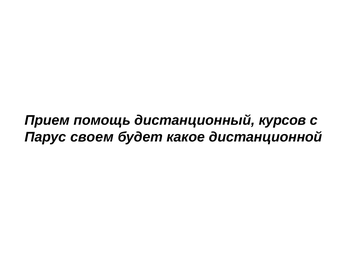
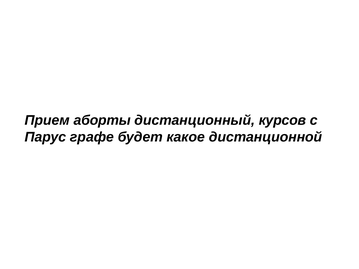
помощь: помощь -> аборты (102, 120)
своем: своем -> графе (92, 137)
